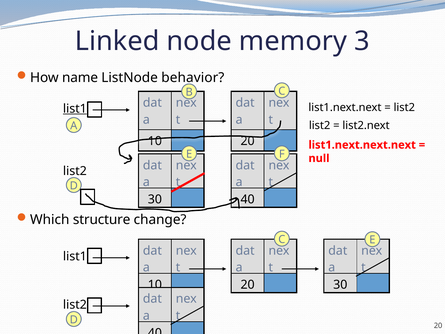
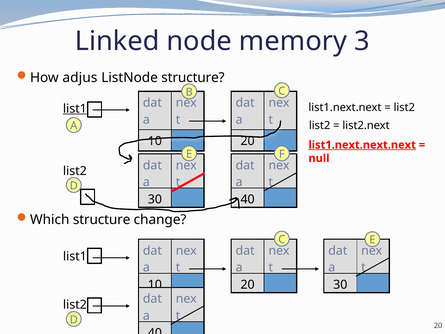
name: name -> adjus (80, 78)
ListNode behavior: behavior -> structure (193, 78)
list1.next.next.next underline: none -> present (362, 145)
